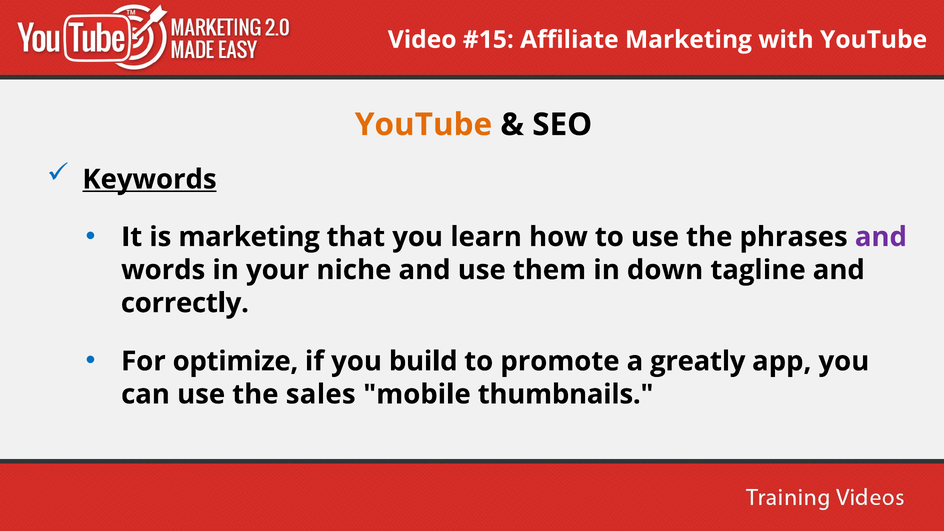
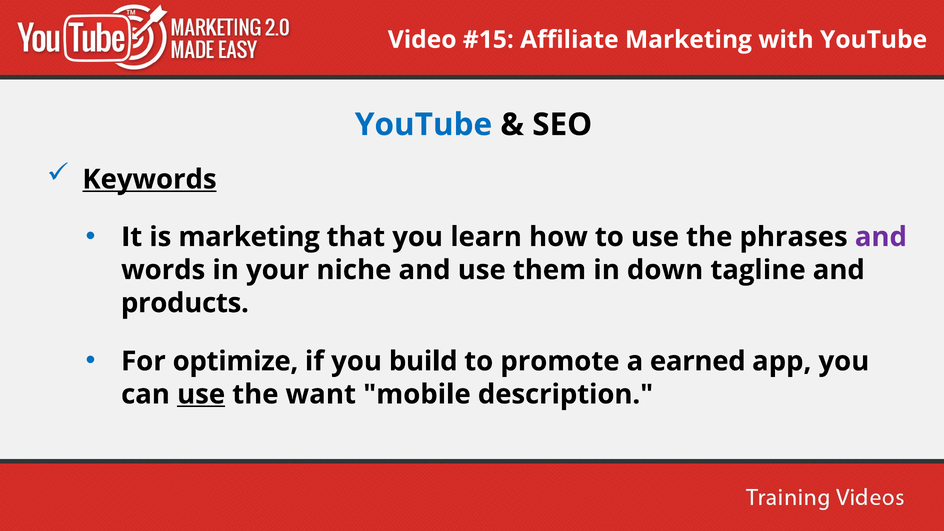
YouTube colour: orange -> blue (423, 125)
correctly: correctly -> products (185, 303)
greatly: greatly -> earned (698, 361)
use underline: none -> present (201, 394)
sales: sales -> want (321, 394)
thumbnails: thumbnails -> description (566, 394)
